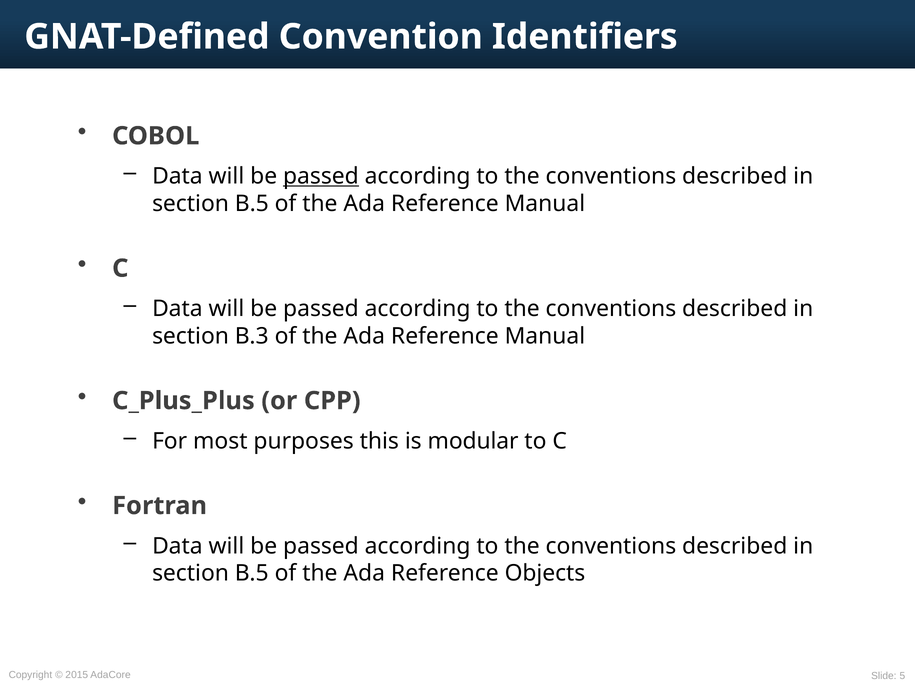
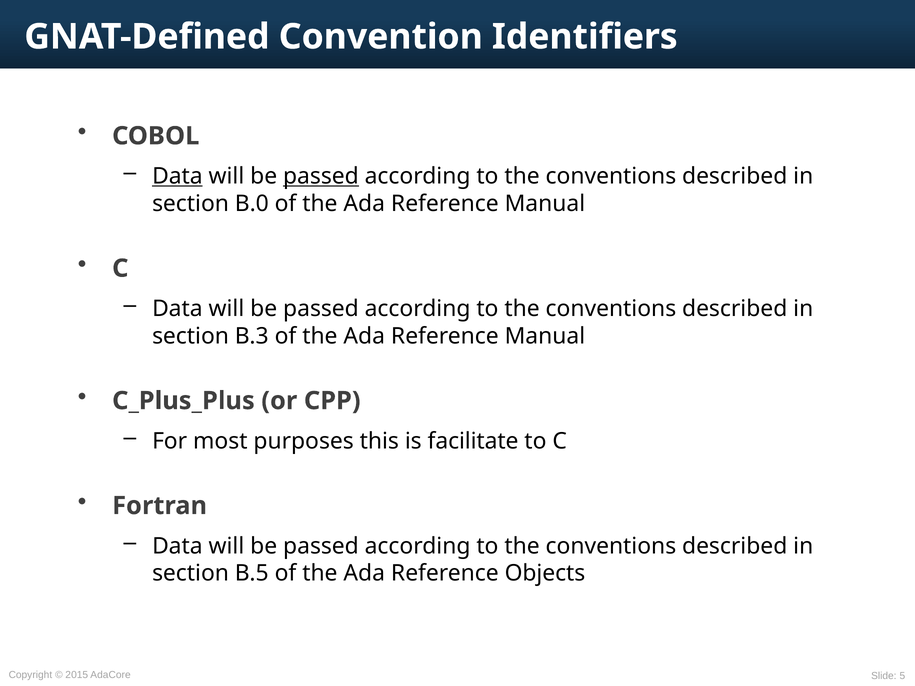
Data underline: none -> present (177, 176)
B.5: B.5 -> B.0 (252, 204)
modular: modular -> facilitate (473, 441)
